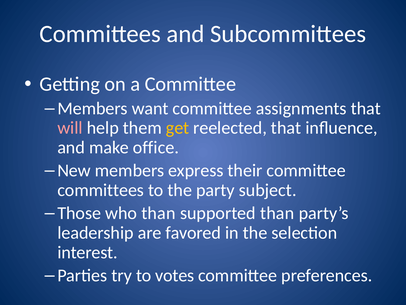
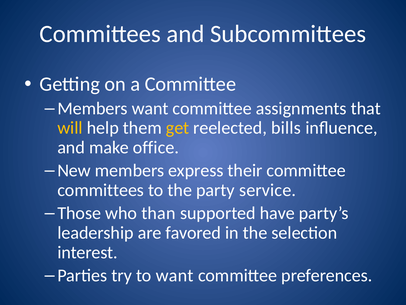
will colour: pink -> yellow (70, 128)
reelected that: that -> bills (286, 128)
subject: subject -> service (268, 190)
supported than: than -> have (277, 213)
to votes: votes -> want (175, 275)
